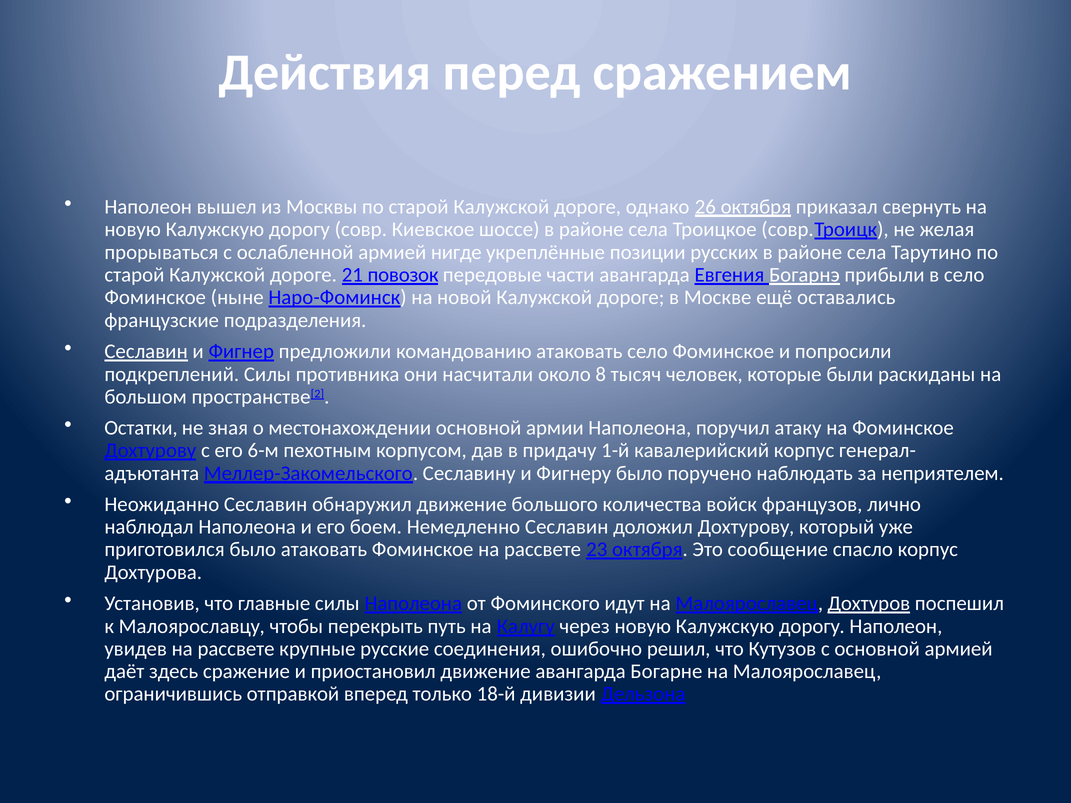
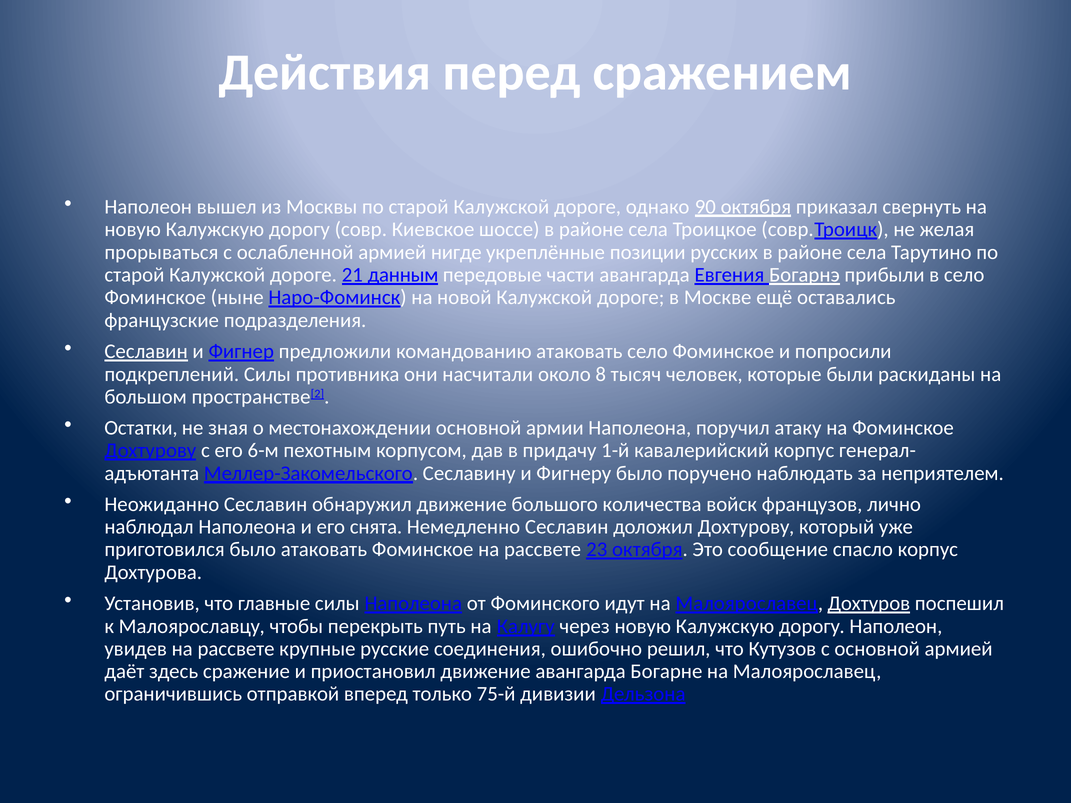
26: 26 -> 90 (705, 207)
повозок: повозок -> данным (403, 275)
боем: боем -> снята (376, 527)
18-й: 18-й -> 75-й (496, 694)
